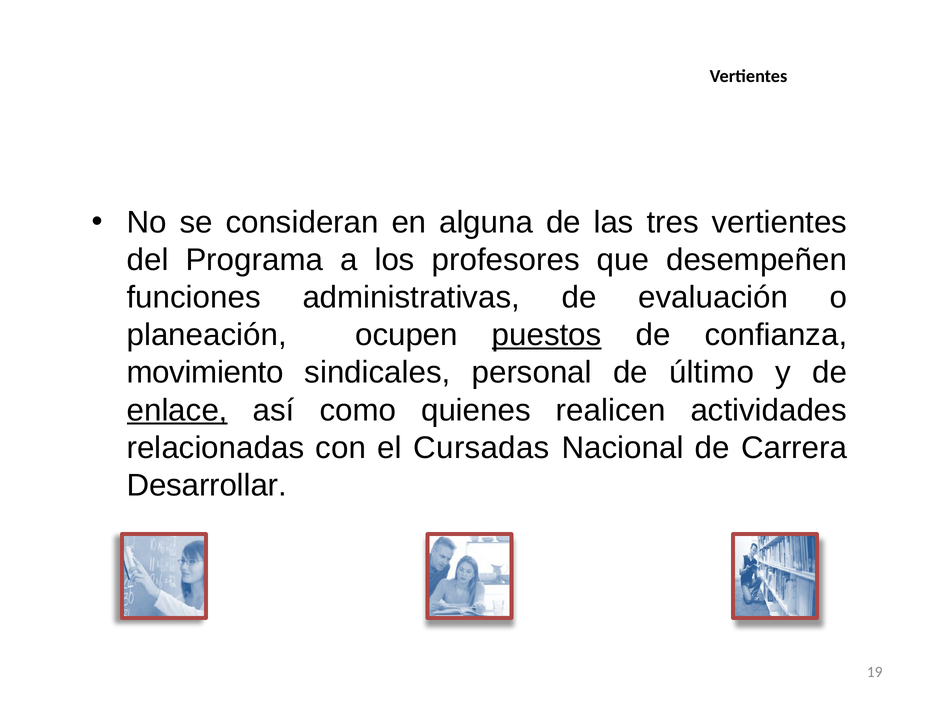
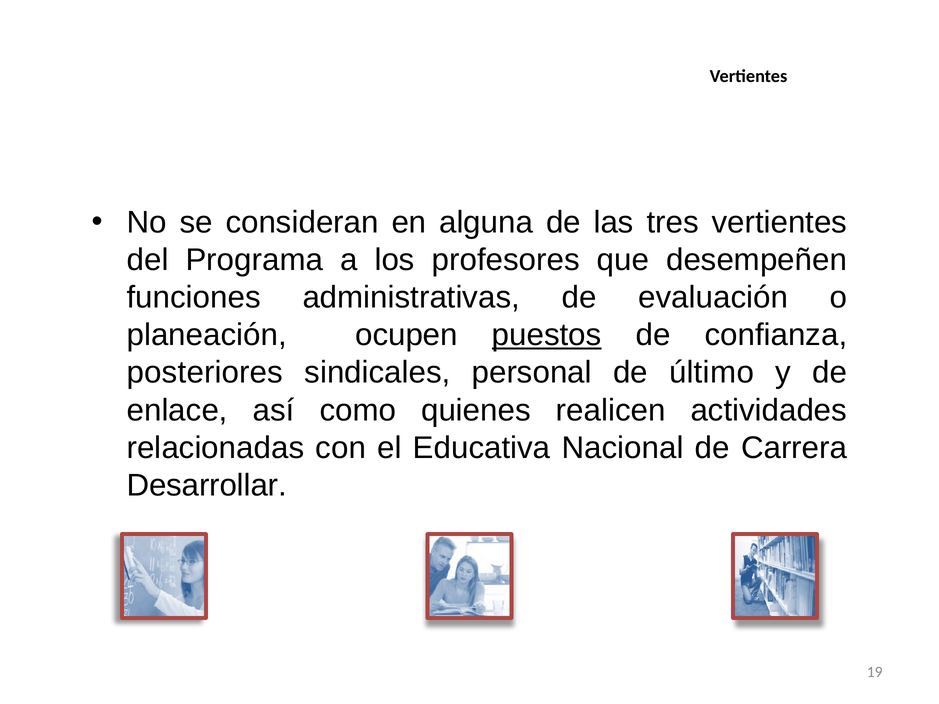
movimiento: movimiento -> posteriores (205, 373)
enlace underline: present -> none (177, 410)
Cursadas: Cursadas -> Educativa (482, 448)
